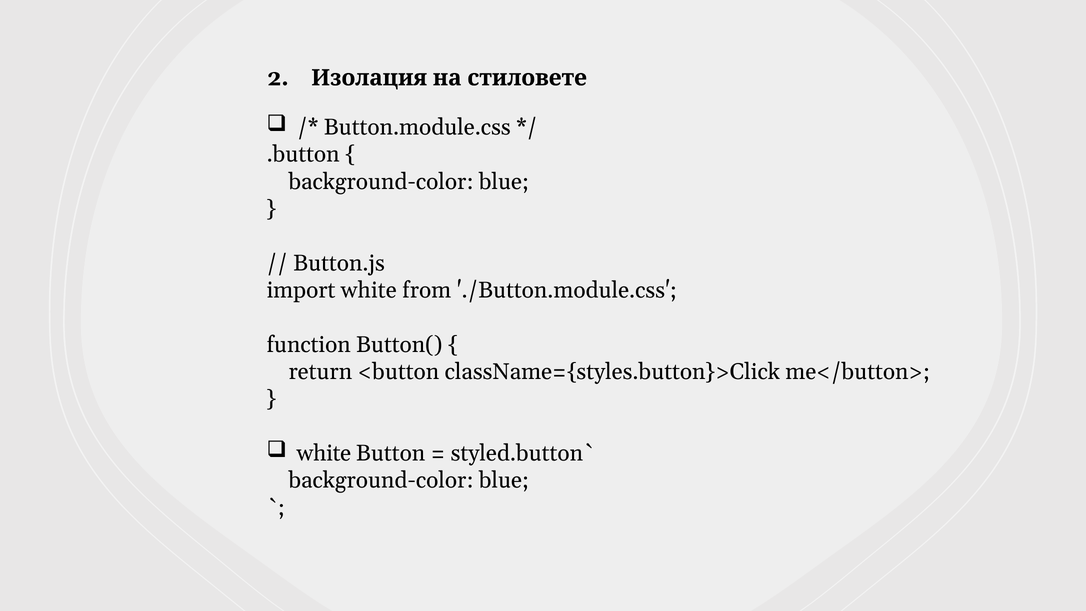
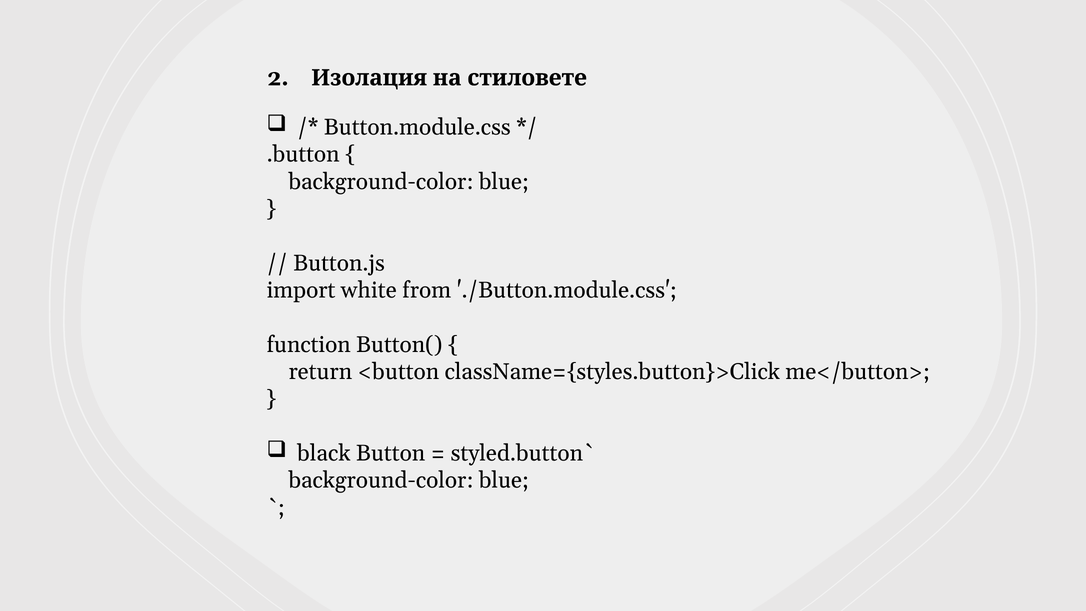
white: white -> black (324, 453)
